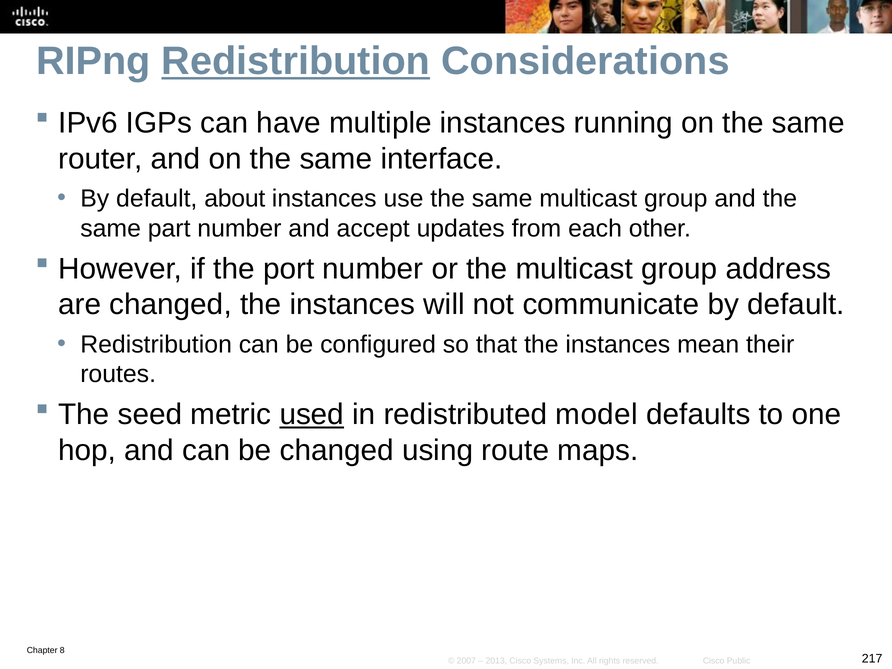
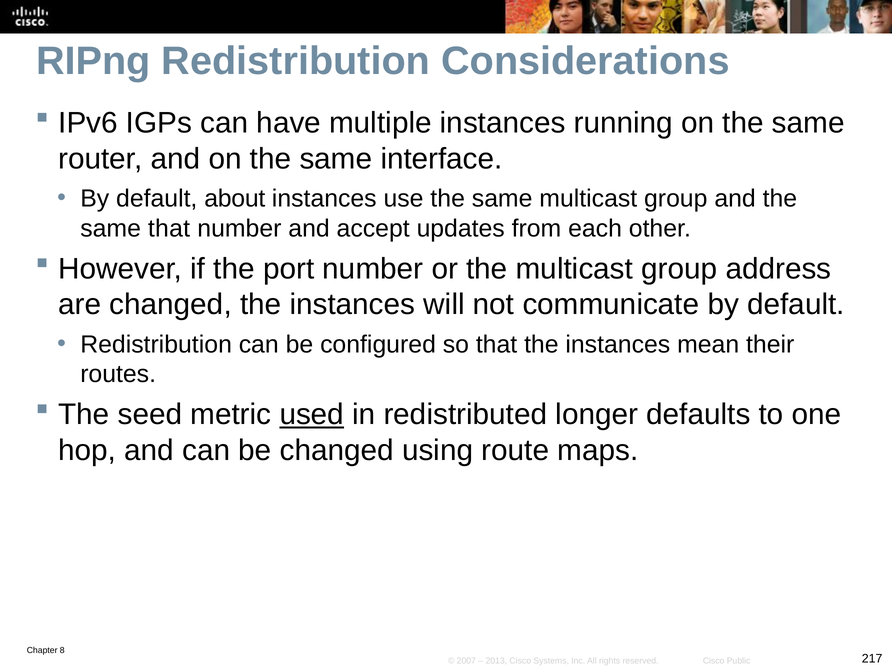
Redistribution underline: present -> none (296, 61)
same part: part -> that (169, 228)
model: model -> longer (597, 415)
